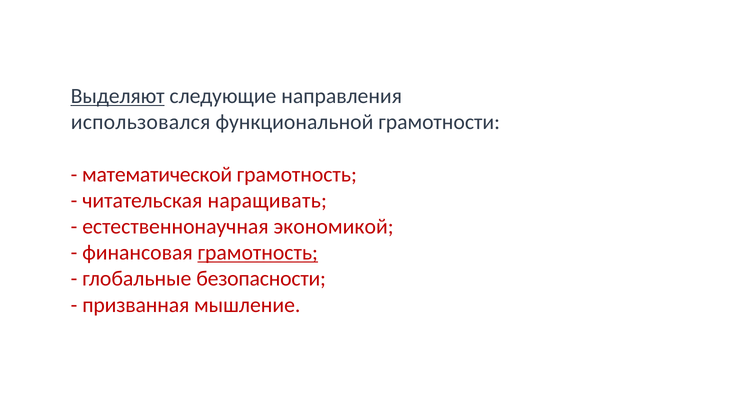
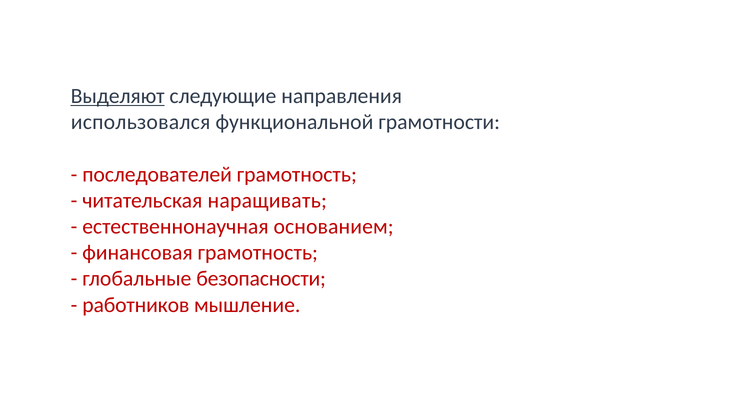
математической: математической -> последователей (157, 174)
экономикой: экономикой -> основанием (334, 227)
грамотность underline: present -> none (258, 253)
призванная: призванная -> работников (136, 305)
